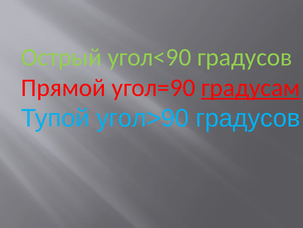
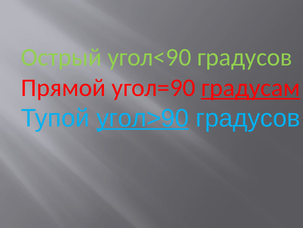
угол>90 underline: none -> present (143, 118)
